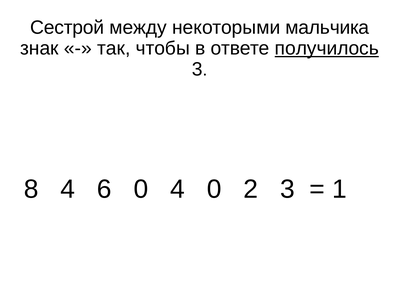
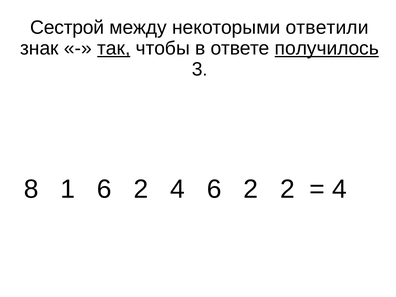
мальчика: мальчика -> ответили (327, 28)
так underline: none -> present (114, 48)
8 4: 4 -> 1 (68, 189)
0: 0 -> 2 (141, 189)
4 0: 0 -> 6 (214, 189)
2 3: 3 -> 2 (287, 189)
1: 1 -> 4 (339, 189)
